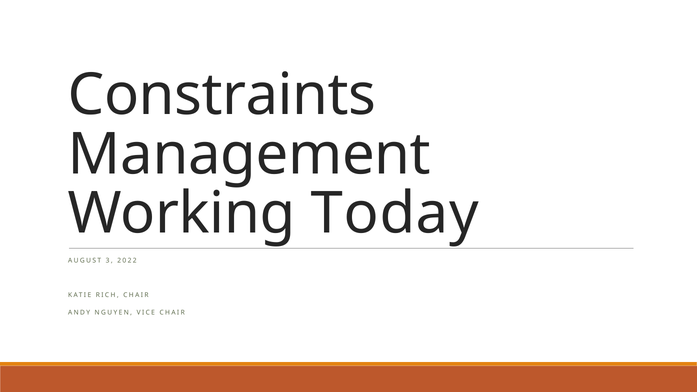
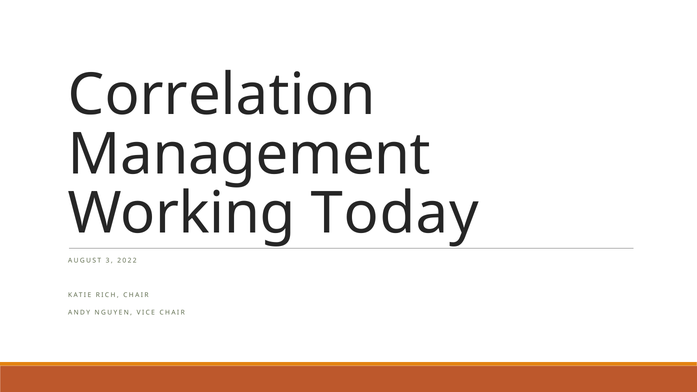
Constraints: Constraints -> Correlation (222, 95)
